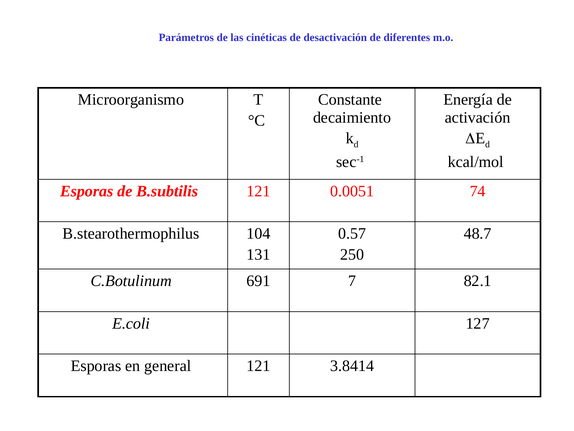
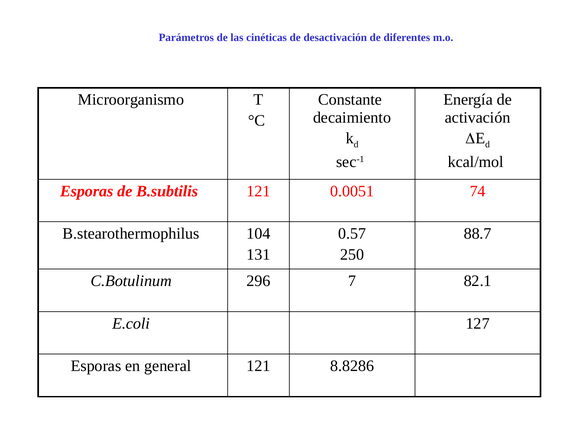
48.7: 48.7 -> 88.7 (478, 233)
691: 691 -> 296 (259, 281)
3.8414: 3.8414 -> 8.8286 (352, 366)
